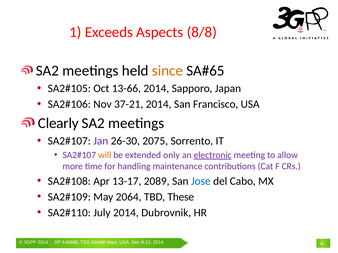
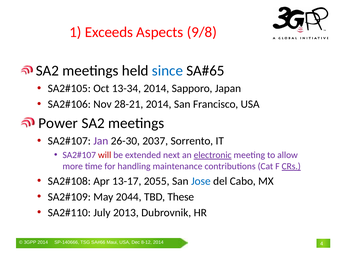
8/8: 8/8 -> 9/8 (202, 32)
since colour: orange -> blue (167, 71)
13-66: 13-66 -> 13-34 (126, 89)
37-21: 37-21 -> 28-21 (129, 104)
Clearly: Clearly -> Power (58, 123)
2075: 2075 -> 2037 (155, 141)
will colour: orange -> red (105, 155)
only: only -> next (172, 155)
CRs underline: none -> present (291, 167)
2089: 2089 -> 2055 (157, 181)
2064: 2064 -> 2044 (129, 197)
July 2014: 2014 -> 2013 (126, 213)
